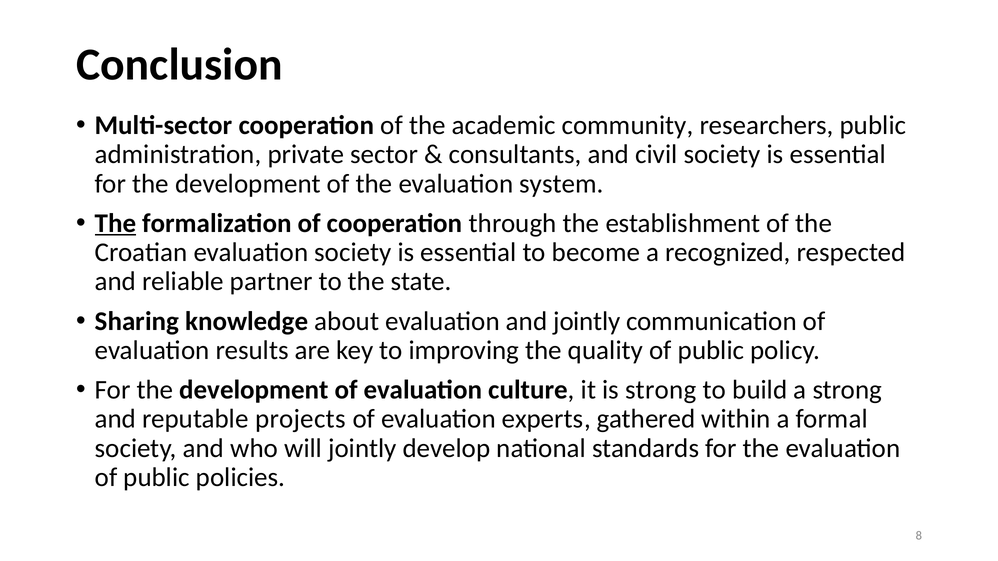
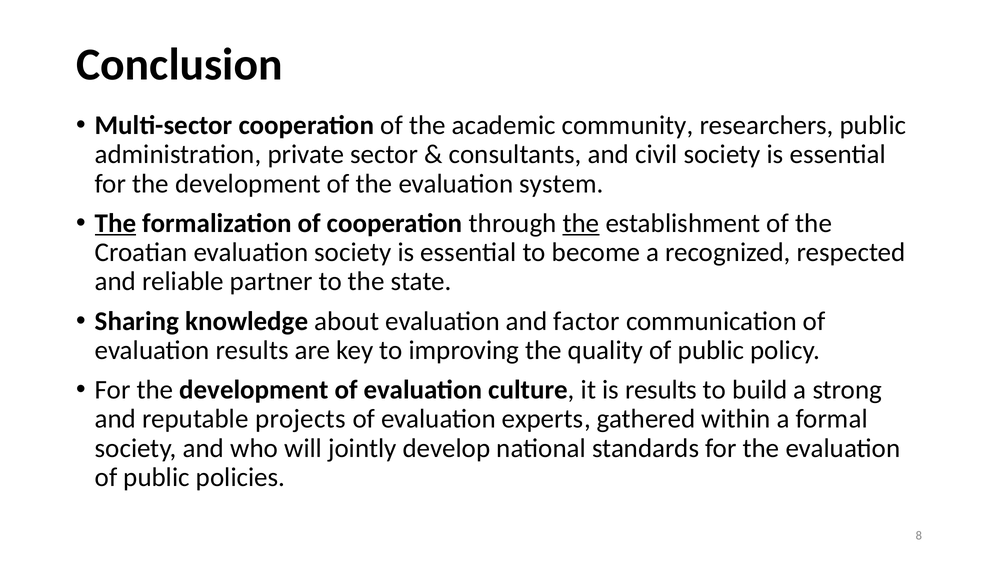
the underline: none -> present (581, 223)
and jointly: jointly -> factor (587, 321)
is strong: strong -> results (661, 390)
